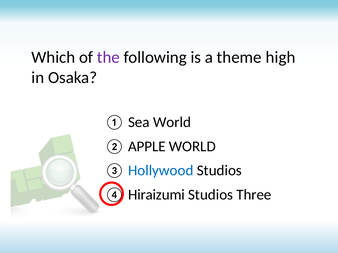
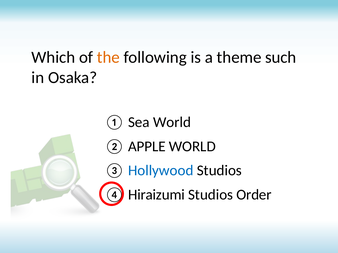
the colour: purple -> orange (108, 58)
high: high -> such (281, 58)
Three: Three -> Order (254, 195)
